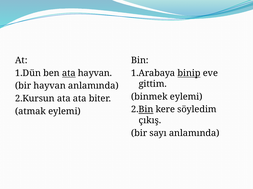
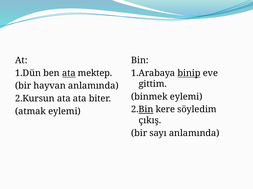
ata hayvan: hayvan -> mektep (95, 73)
